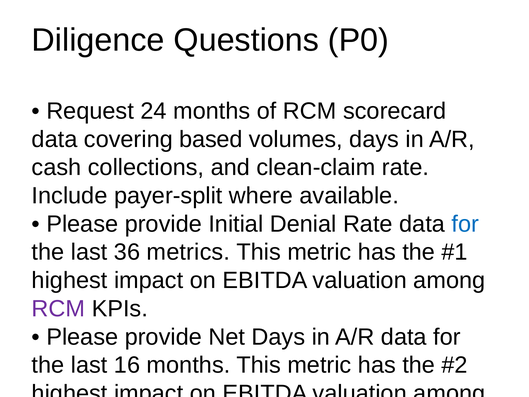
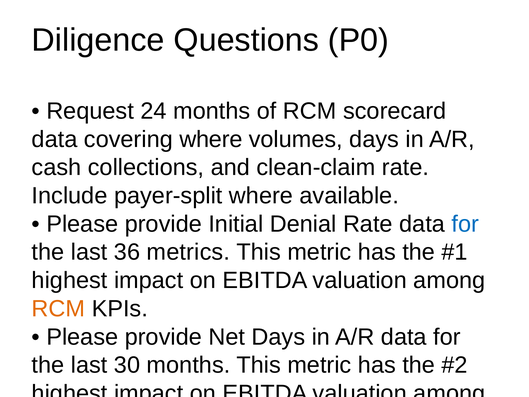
covering based: based -> where (211, 139)
RCM colour: purple -> orange (58, 308)
16: 16 -> 30 (127, 365)
